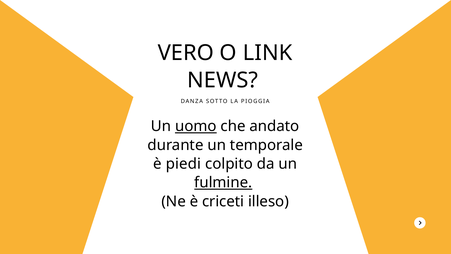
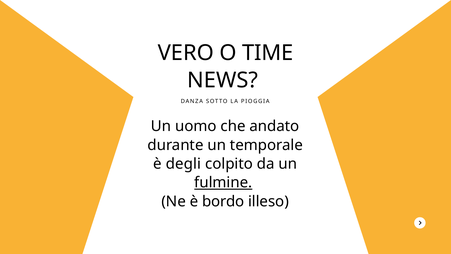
LINK: LINK -> TIME (268, 53)
uomo underline: present -> none (196, 126)
piedi: piedi -> degli (183, 164)
criceti: criceti -> bordo (223, 201)
